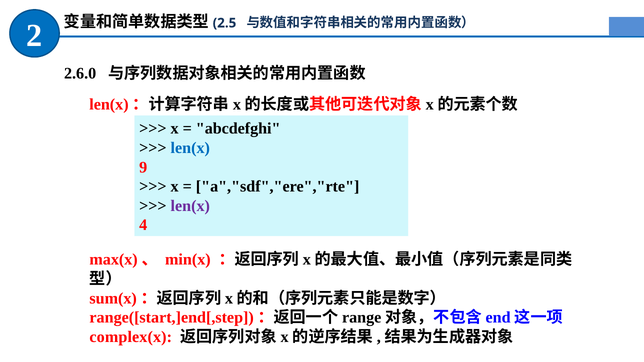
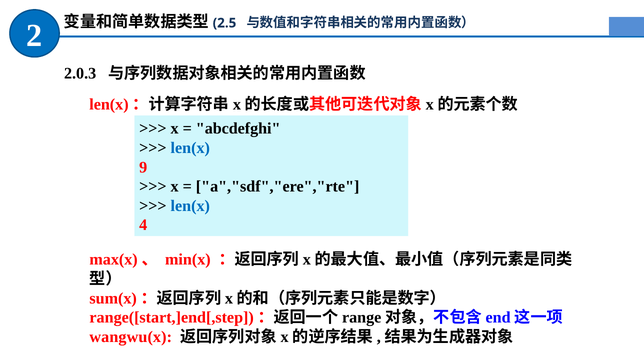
2.6.0: 2.6.0 -> 2.0.3 (80, 73)
len(x colour: purple -> blue (190, 206)
complex(x: complex(x -> wangwu(x (131, 337)
